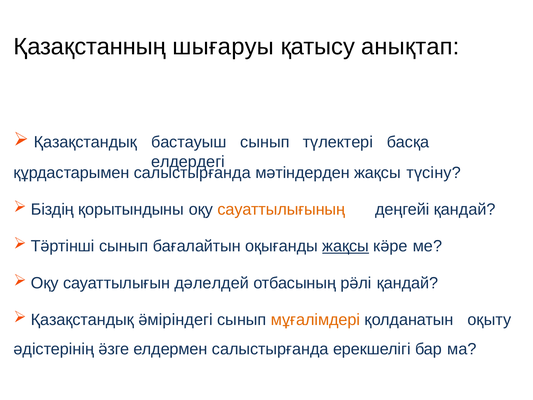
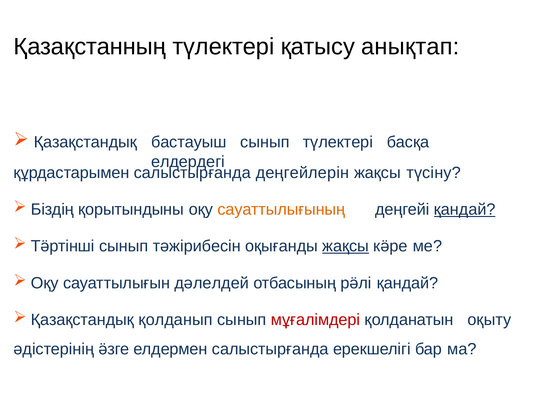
Қазақстанның шығаруы: шығаруы -> түлектері (223, 47)
мәтіндерден: мәтіндерден -> деңгейлерін (302, 173)
қандай underline: none -> present (465, 209)
бағалайтын: бағалайтын -> тәжірибесін (197, 246)
ӛміріндегі: ӛміріндегі -> қолданып (176, 319)
мұғалімдері colour: orange -> red (316, 319)
